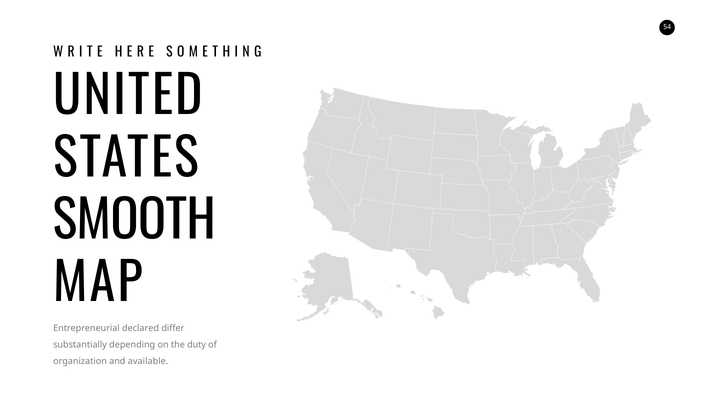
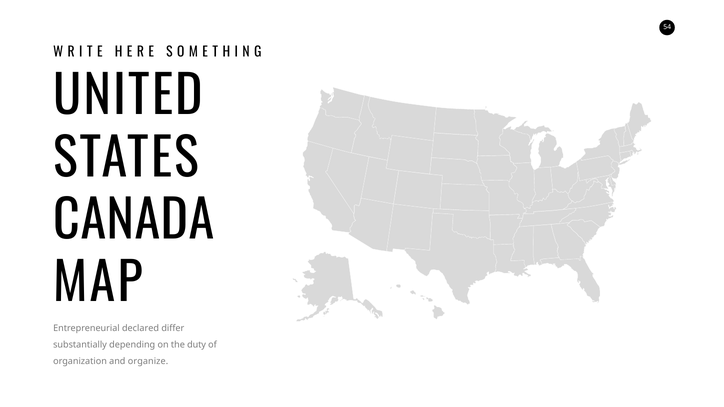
SMOOTH: SMOOTH -> CANADA (134, 222)
available: available -> organize (148, 361)
